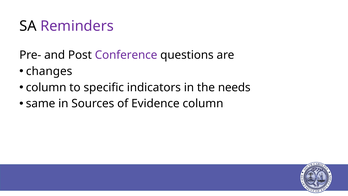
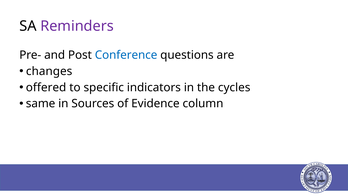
Conference colour: purple -> blue (126, 55)
column: column -> offered (46, 87)
needs: needs -> cycles (234, 87)
